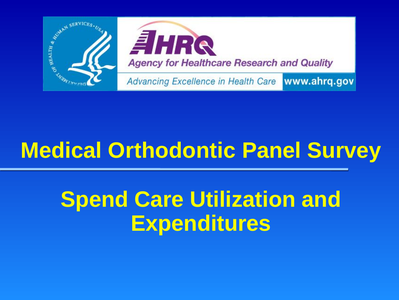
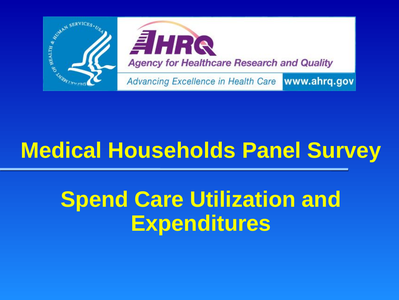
Orthodontic: Orthodontic -> Households (172, 150)
